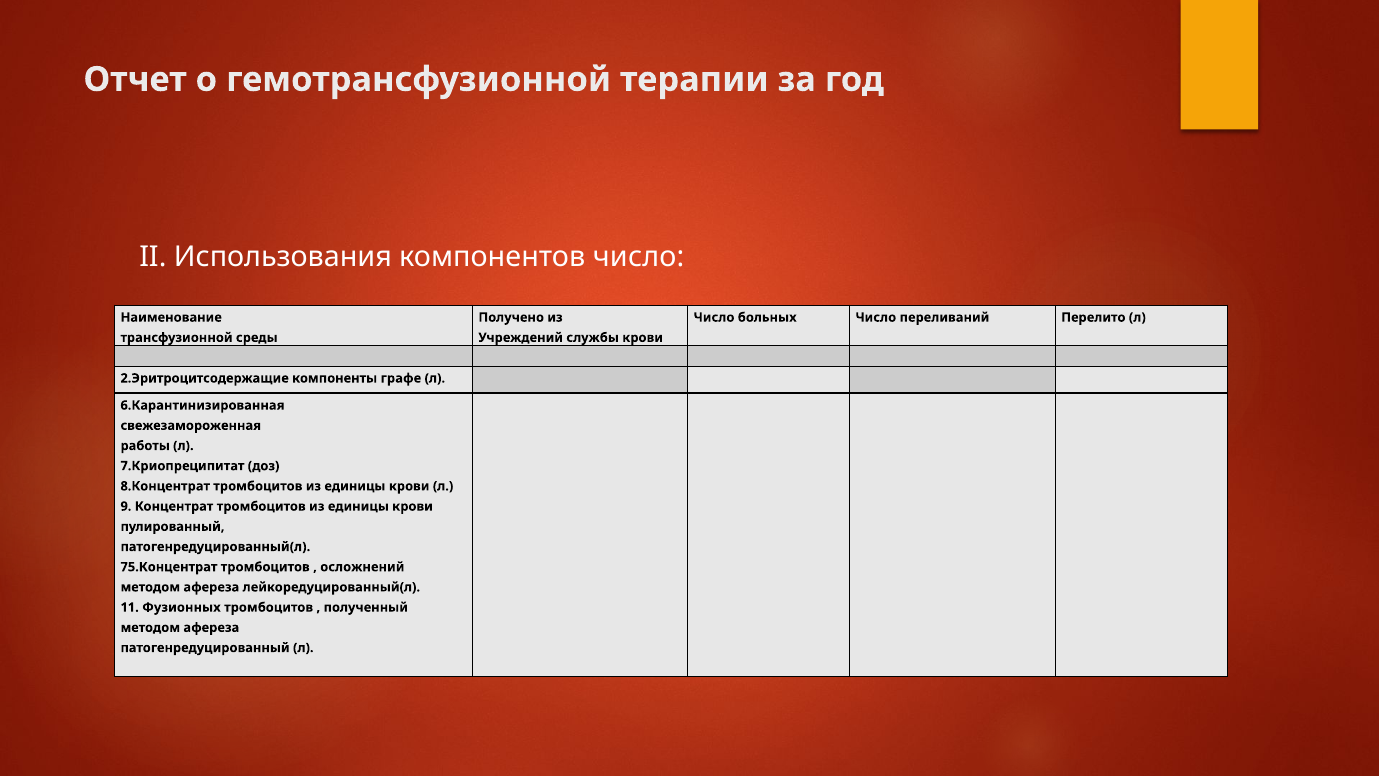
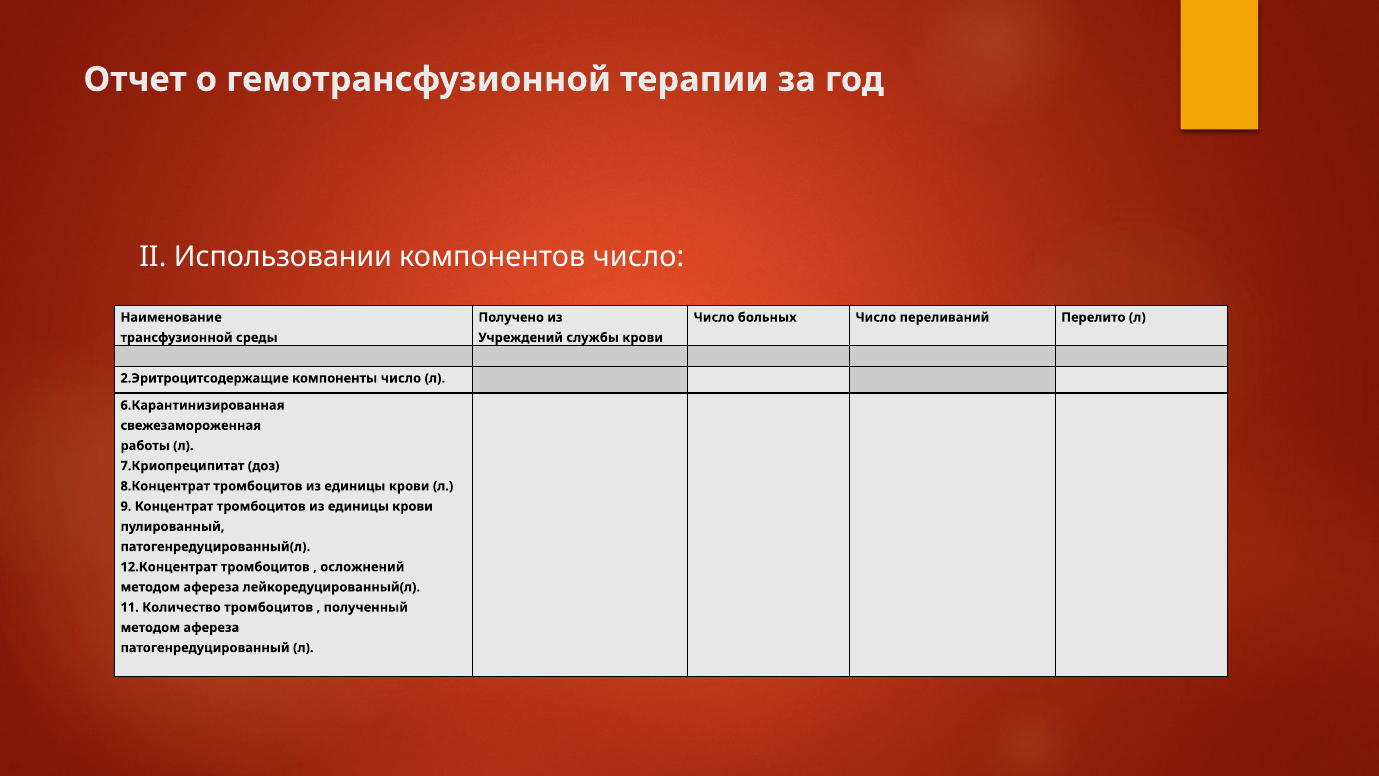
Использования: Использования -> Использовании (283, 257)
компоненты графе: графе -> число (401, 378)
75.Концентрат: 75.Концентрат -> 12.Концентрат (169, 567)
Фузионных: Фузионных -> Количество (181, 607)
